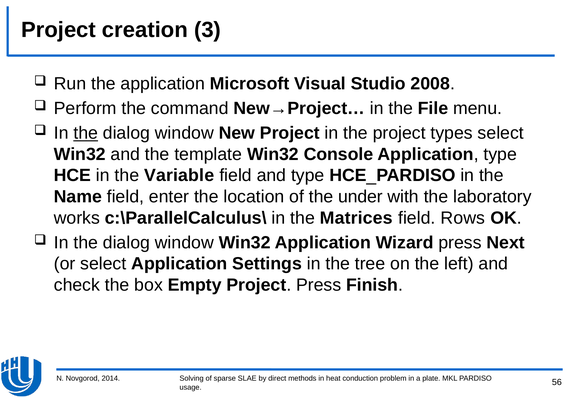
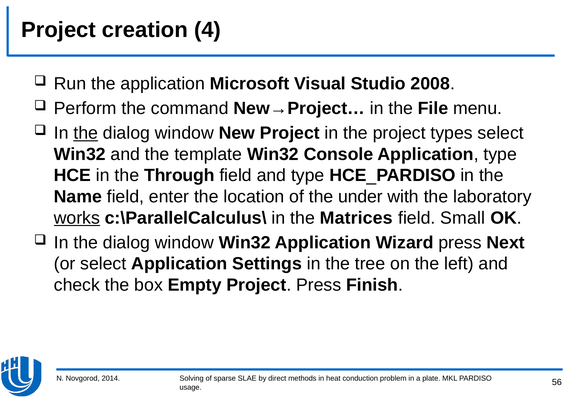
3: 3 -> 4 (208, 30)
Variable: Variable -> Through (179, 176)
works underline: none -> present (77, 218)
Rows: Rows -> Small (463, 218)
